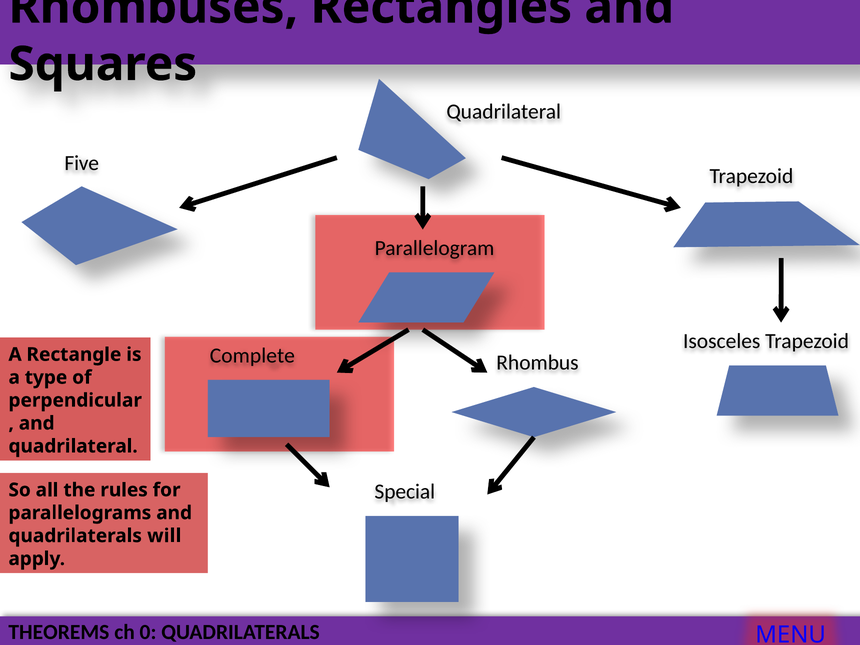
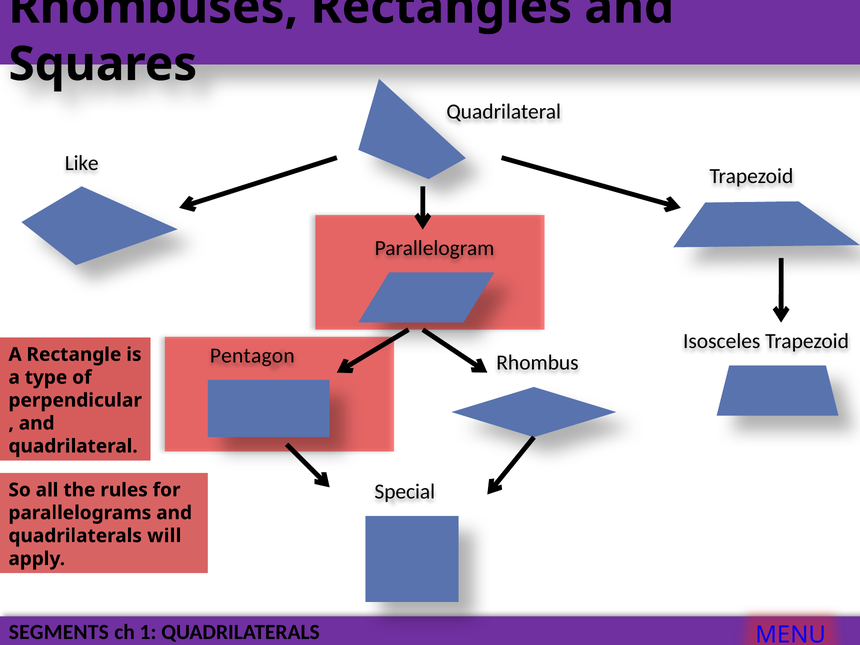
Five: Five -> Like (82, 163)
Complete: Complete -> Pentagon (252, 355)
THEOREMS: THEOREMS -> SEGMENTS (59, 632)
0: 0 -> 1 (148, 632)
